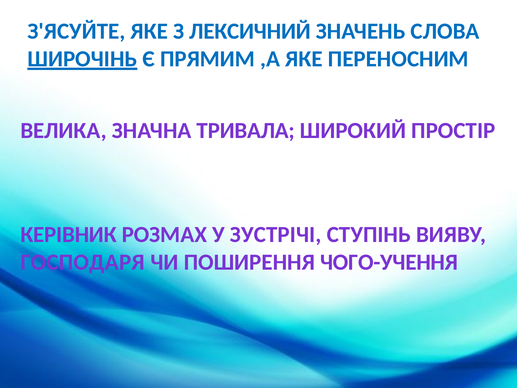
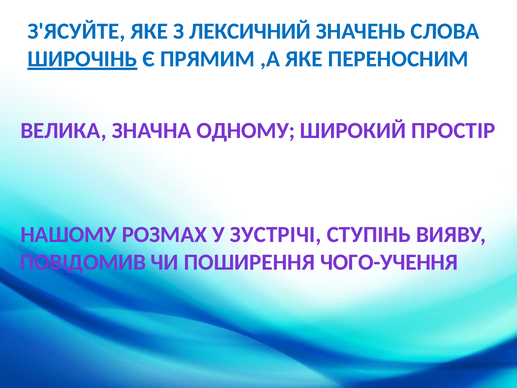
ТРИВАЛА: ТРИВАЛА -> ОДНОМУ (246, 130)
КЕРІВНИК: КЕРІВНИК -> НАШОМУ (68, 234)
ГОСПОДАРЯ: ГОСПОДАРЯ -> ПОВІДОМИВ (83, 262)
